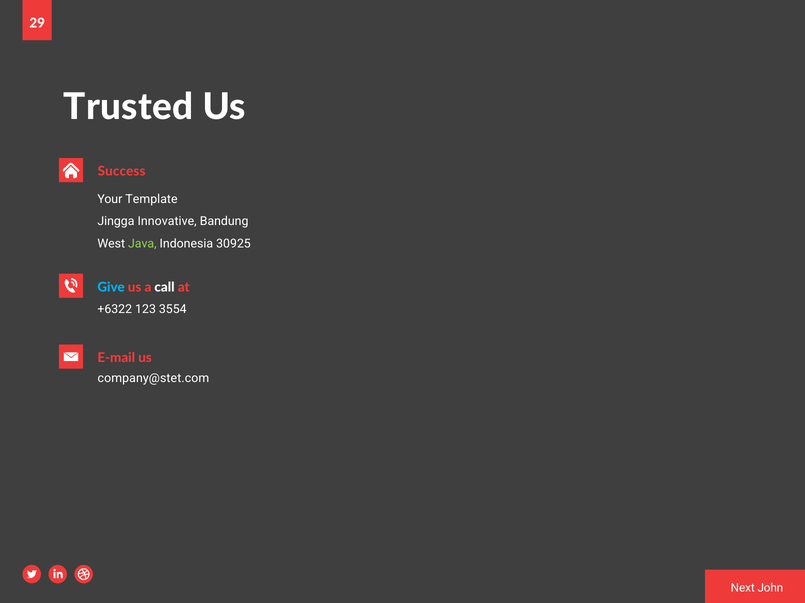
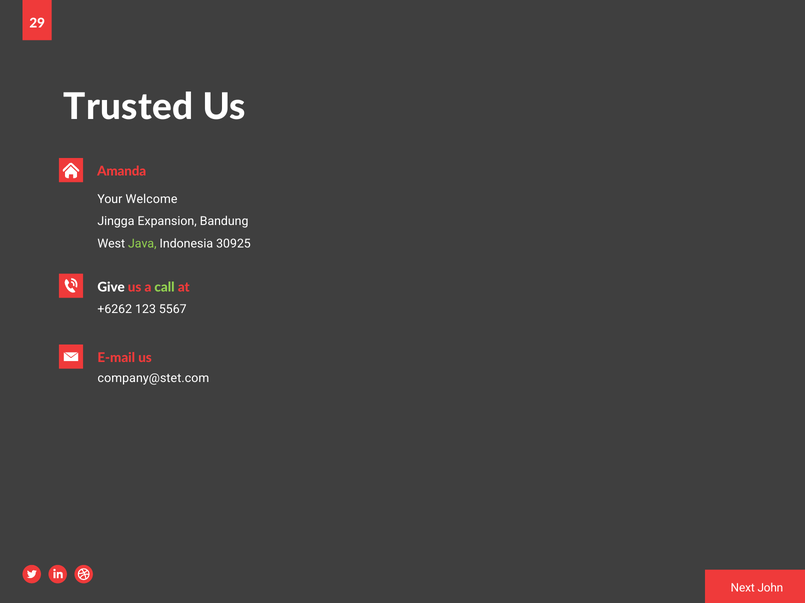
Success: Success -> Amanda (122, 172)
Template: Template -> Welcome (151, 199)
Innovative: Innovative -> Expansion (167, 222)
Give colour: light blue -> white (111, 288)
call colour: white -> light green (165, 288)
+6322: +6322 -> +6262 (115, 309)
3554: 3554 -> 5567 (173, 309)
